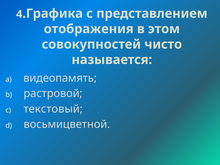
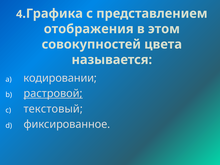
чисто: чисто -> цвета (163, 44)
видеопамять: видеопамять -> кодировании (60, 78)
растровой underline: none -> present (53, 94)
восьмицветной: восьмицветной -> фиксированное (67, 124)
